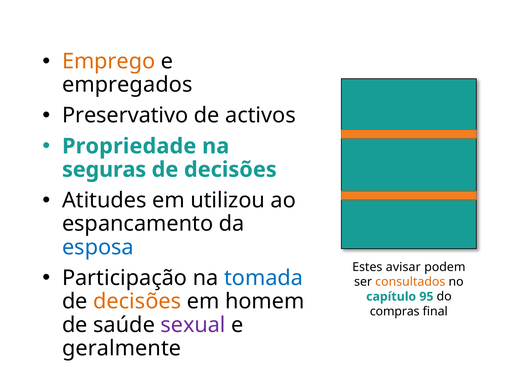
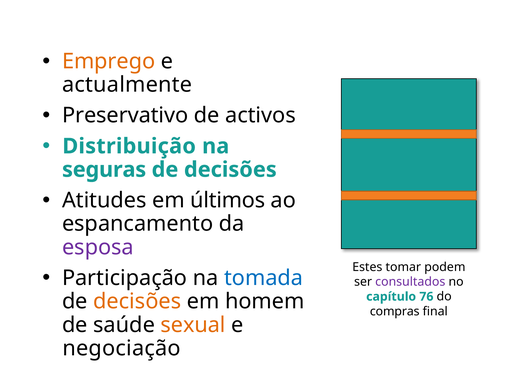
empregados: empregados -> actualmente (127, 85)
Propriedade: Propriedade -> Distribuição (129, 146)
utilizou: utilizou -> últimos (228, 201)
esposa colour: blue -> purple (98, 248)
avisar: avisar -> tomar (403, 267)
consultados colour: orange -> purple (410, 282)
95: 95 -> 76 (426, 297)
sexual colour: purple -> orange (193, 325)
geralmente: geralmente -> negociação (122, 349)
